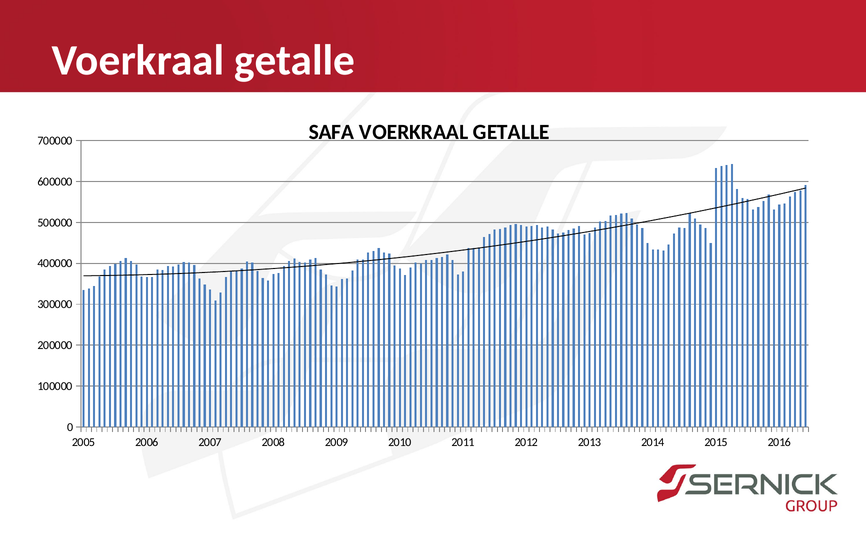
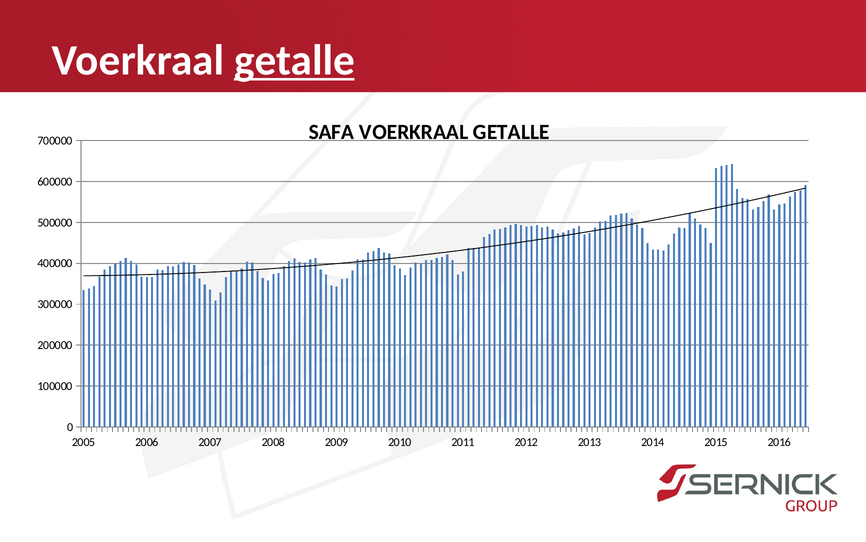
getalle underline: none -> present (295, 61)
